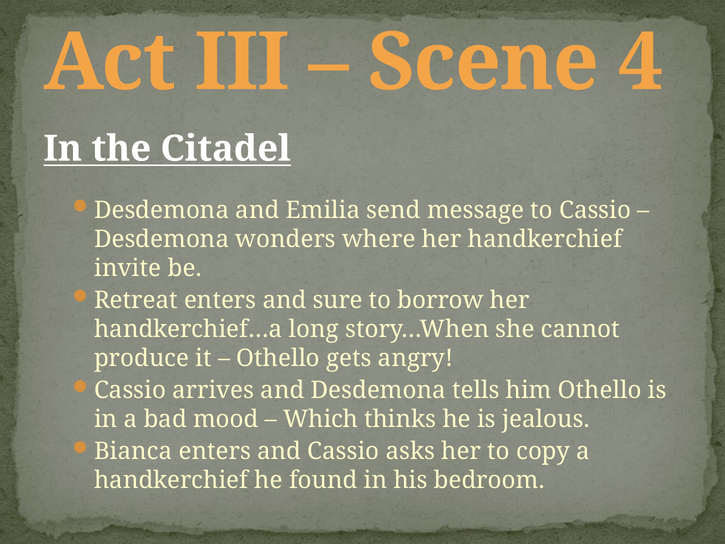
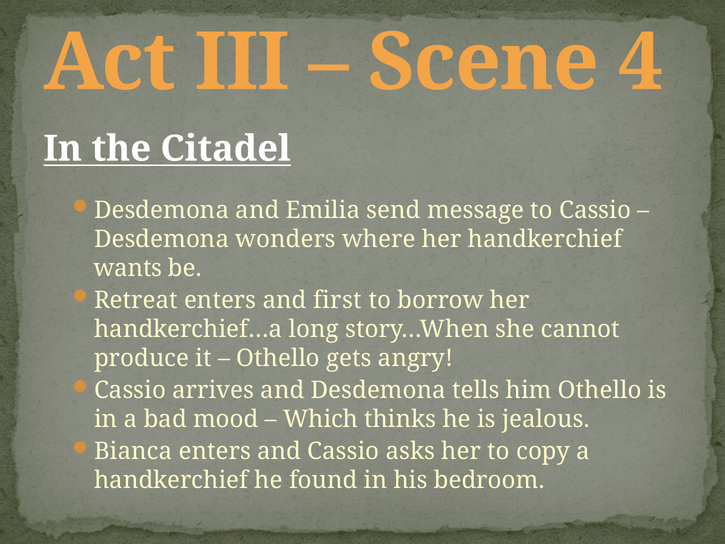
invite: invite -> wants (128, 268)
sure: sure -> first (338, 300)
